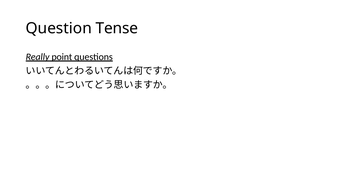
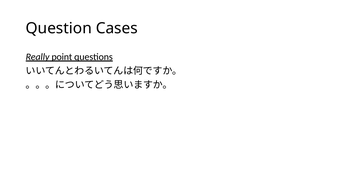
Tense: Tense -> Cases (117, 28)
